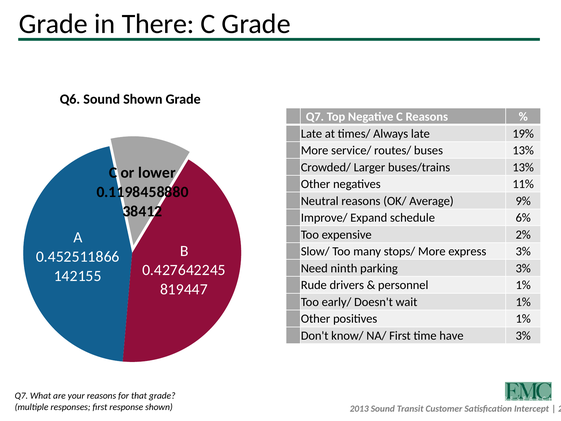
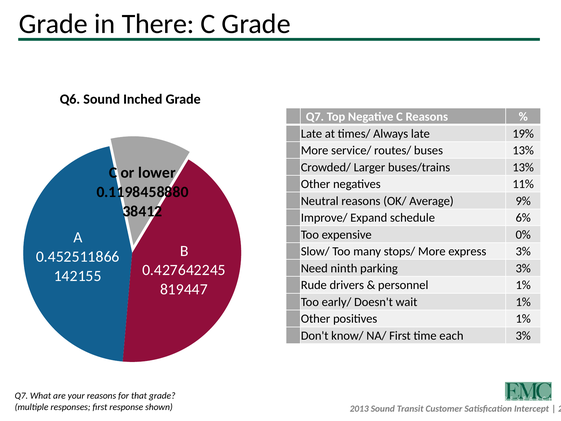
Sound Shown: Shown -> Inched (143, 99)
2%: 2% -> 0% (523, 235)
have: have -> each (451, 336)
